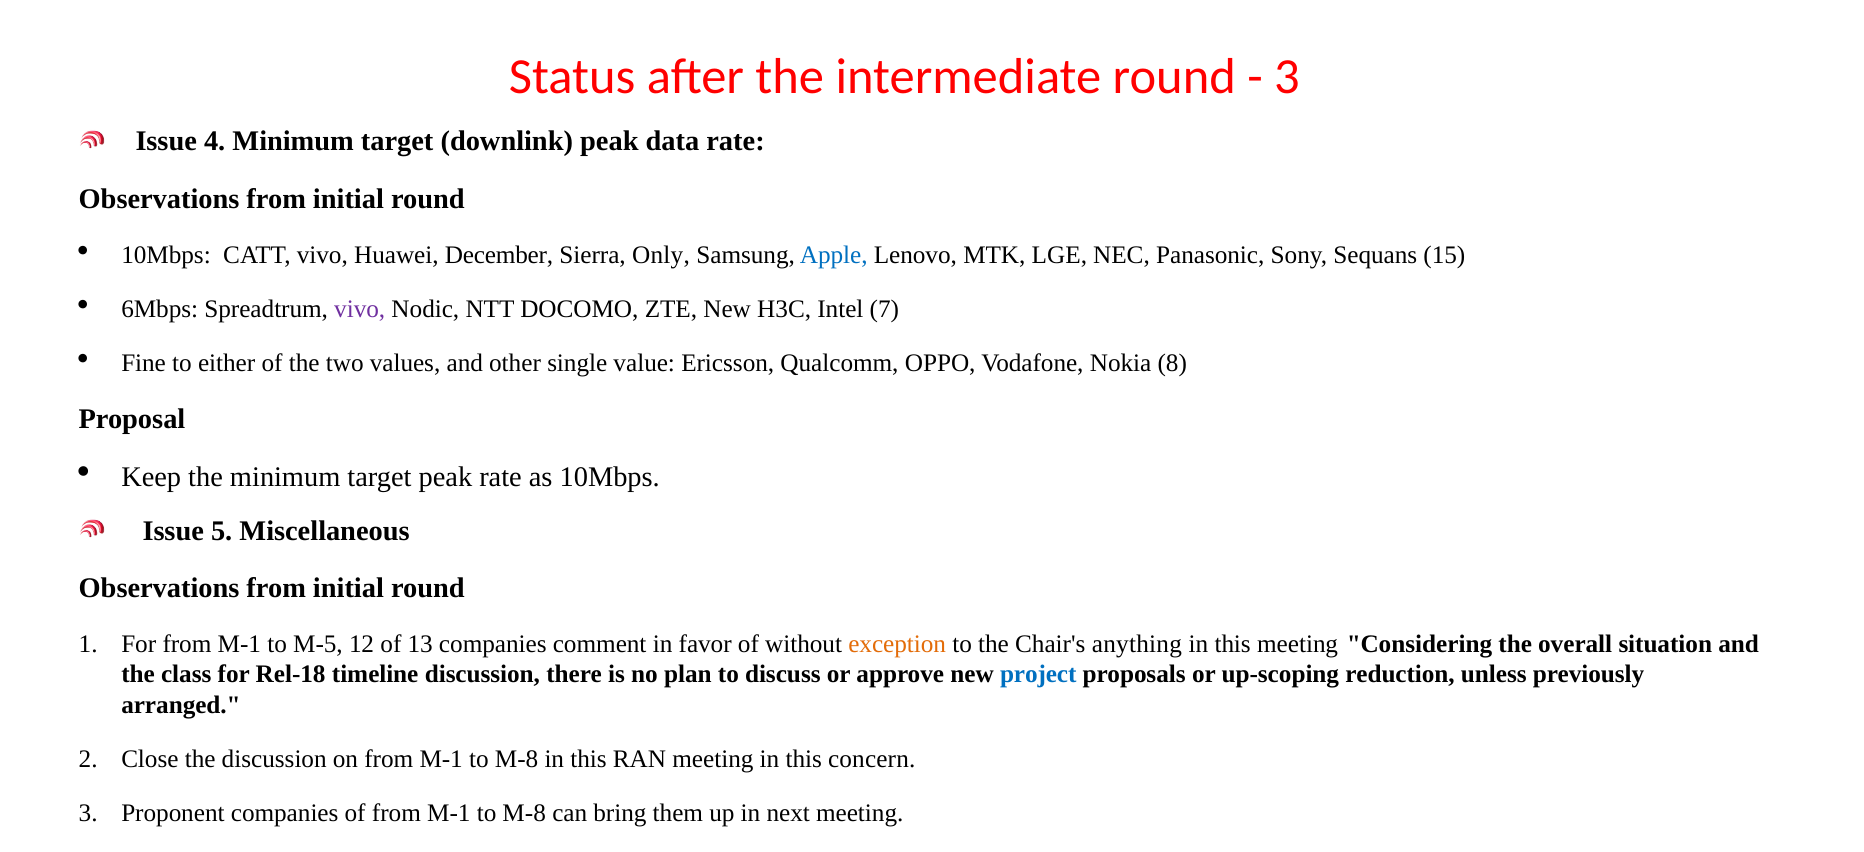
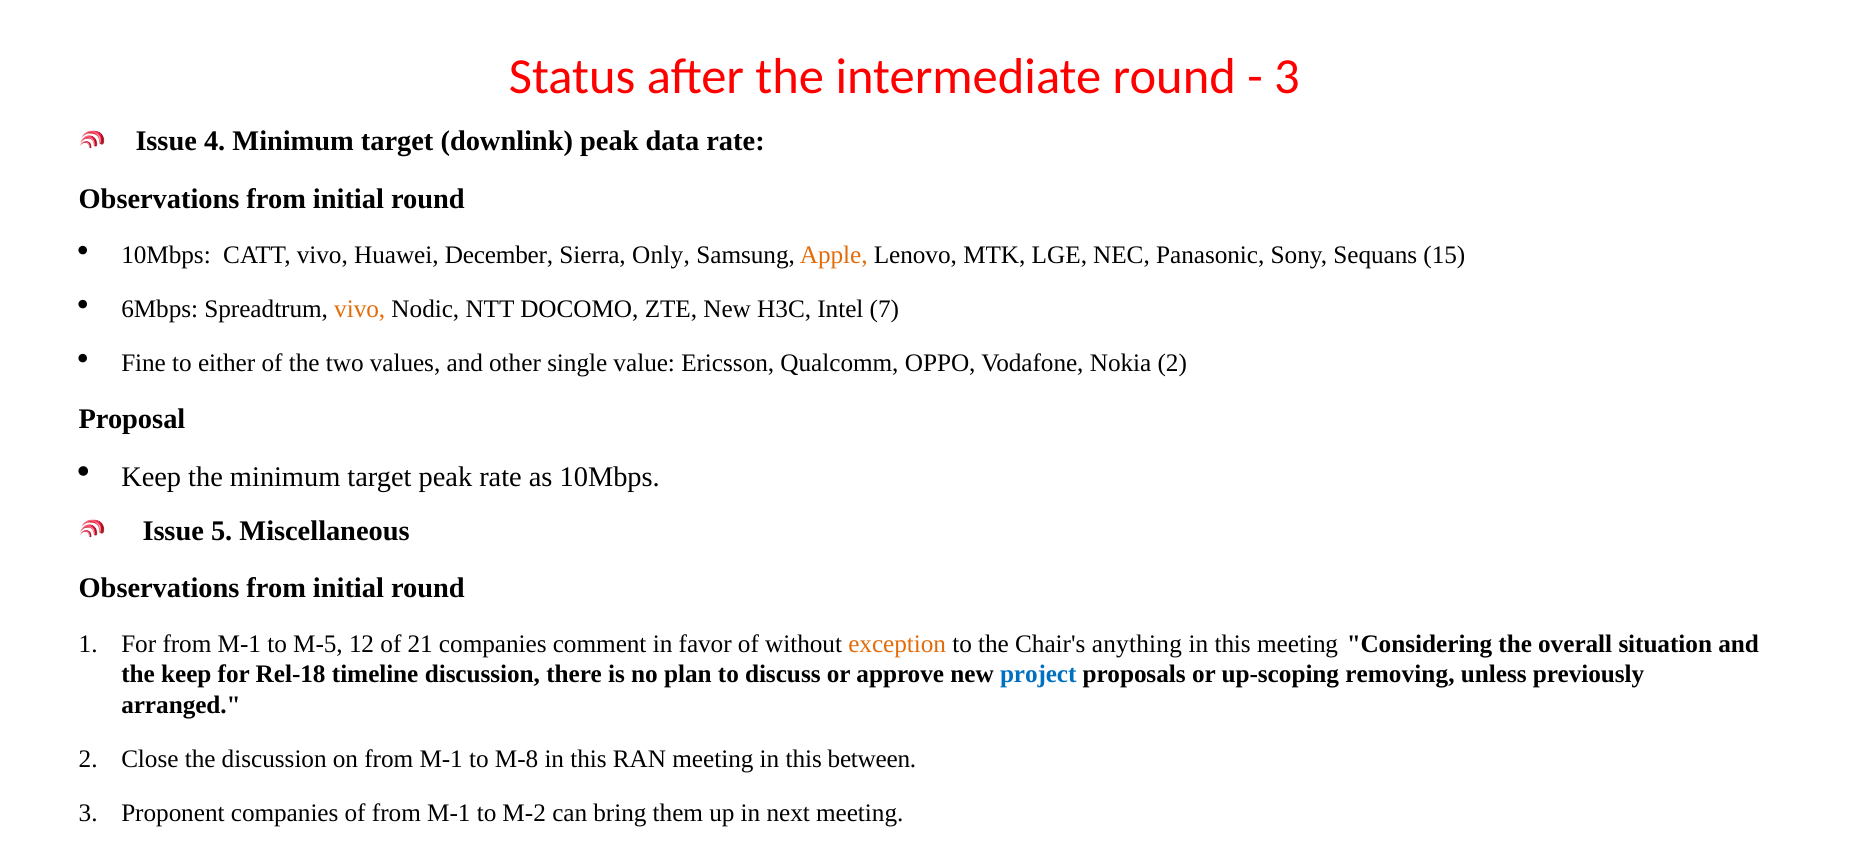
Apple colour: blue -> orange (834, 255)
vivo colour: purple -> orange (360, 309)
Nokia 8: 8 -> 2 (1172, 363)
13: 13 -> 21 (420, 645)
the class: class -> keep (186, 675)
reduction: reduction -> removing (1400, 675)
concern: concern -> between (872, 759)
M-8: M-8 -> M-2 (524, 813)
